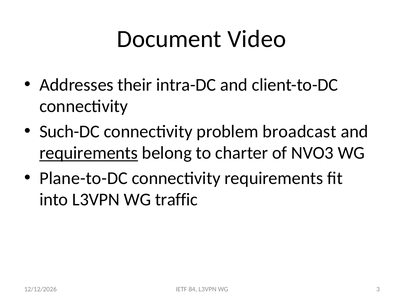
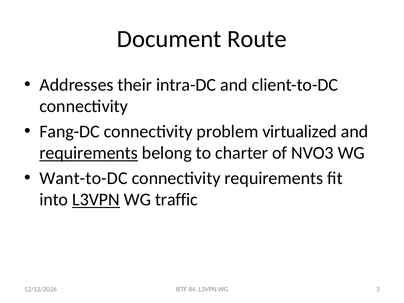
Video: Video -> Route (257, 39)
Such-DC: Such-DC -> Fang-DC (70, 131)
broadcast: broadcast -> virtualized (300, 131)
Plane-to-DC: Plane-to-DC -> Want-to-DC (84, 178)
L3VPN underline: none -> present (96, 200)
